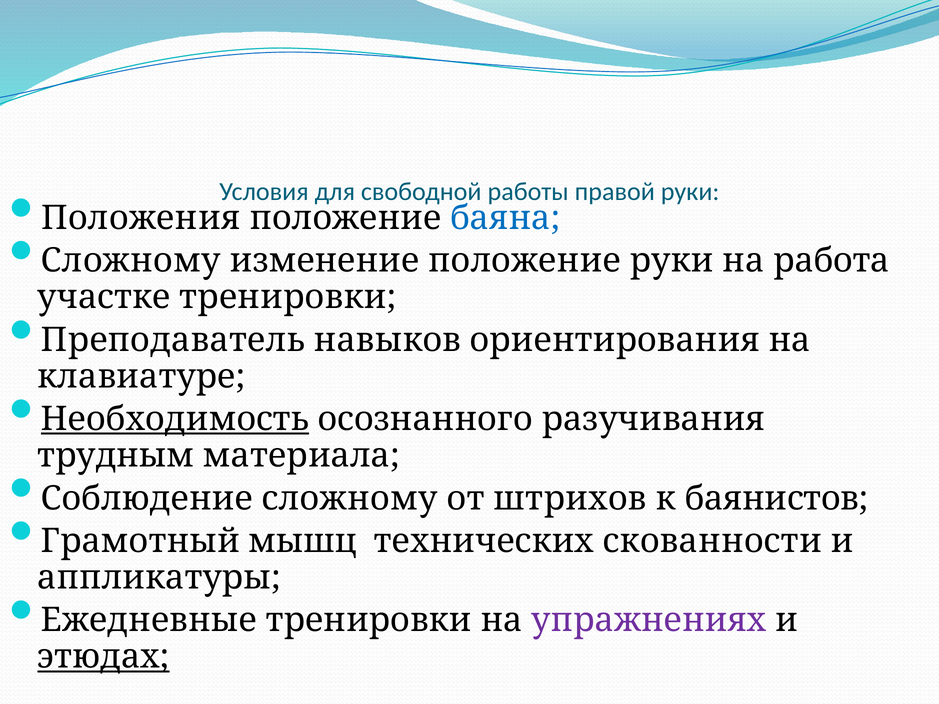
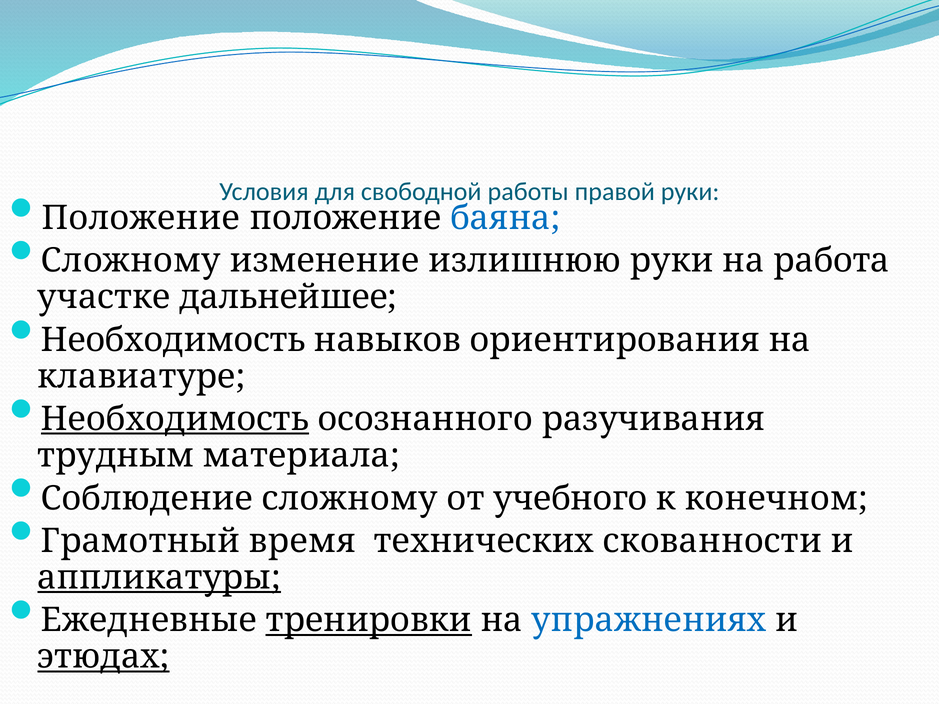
Положения: Положения -> Положение (141, 218)
изменение положение: положение -> излишнюю (525, 261)
участке тренировки: тренировки -> дальнейшее (288, 297)
Преподаватель: Преподаватель -> Необходимость (173, 340)
штрихов: штрихов -> учебного (570, 498)
баянистов: баянистов -> конечном (776, 498)
мышц: мышц -> время (302, 541)
аппликатуры underline: none -> present (159, 578)
тренировки underline: none -> present (369, 620)
упражнениях colour: purple -> blue (649, 620)
